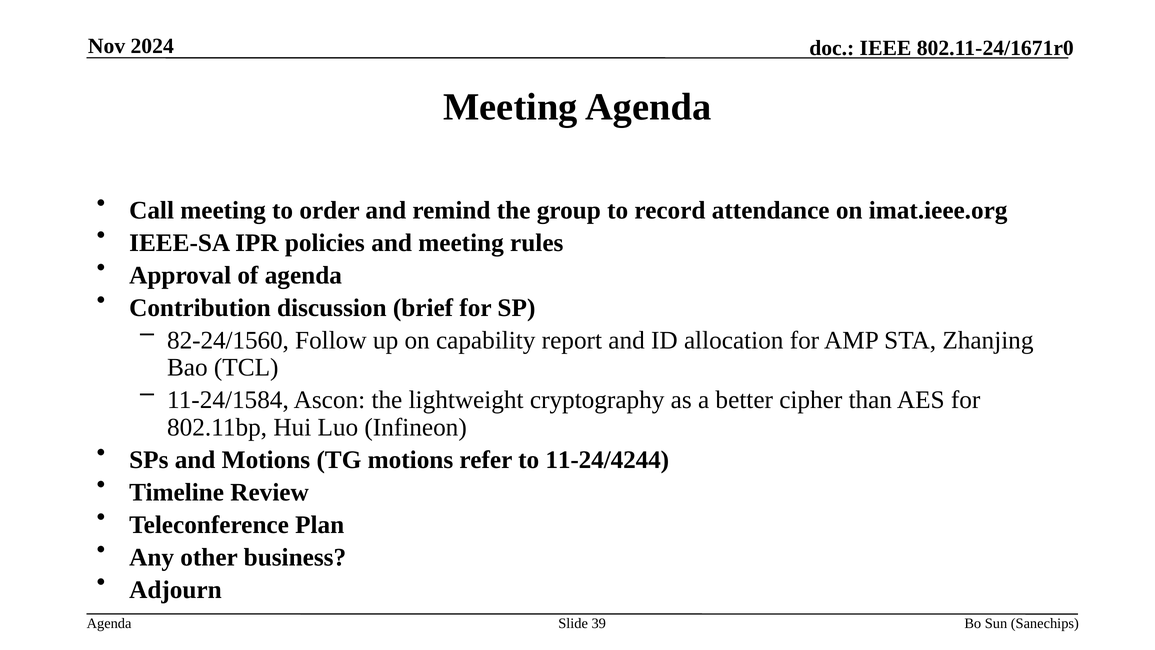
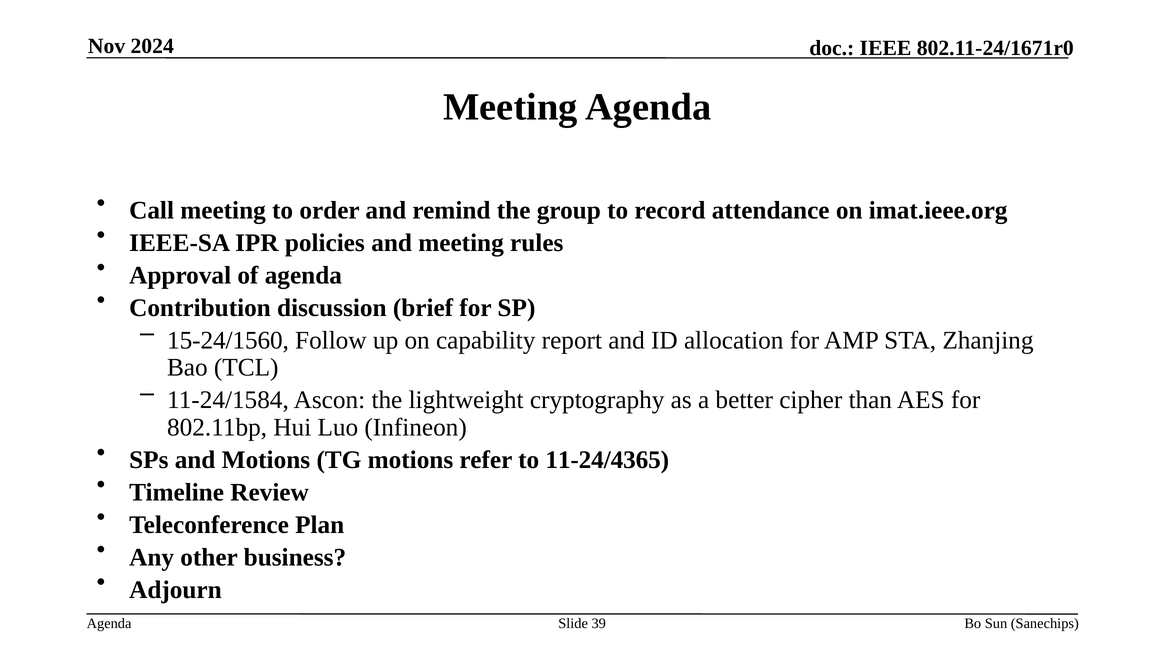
82-24/1560: 82-24/1560 -> 15-24/1560 (228, 340)
11-24/4244: 11-24/4244 -> 11-24/4365 (607, 460)
